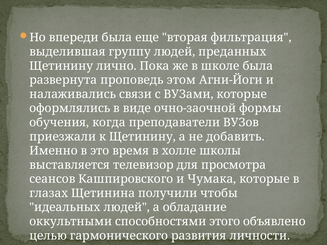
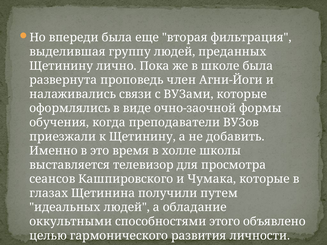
этом: этом -> член (181, 80)
чтобы: чтобы -> путем (219, 193)
